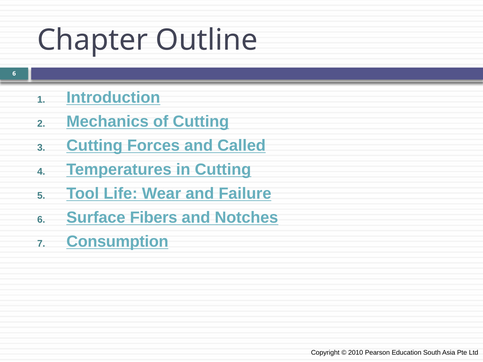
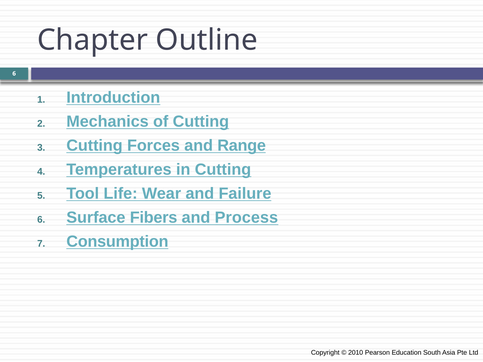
Called: Called -> Range (242, 146)
Notches: Notches -> Process (246, 218)
